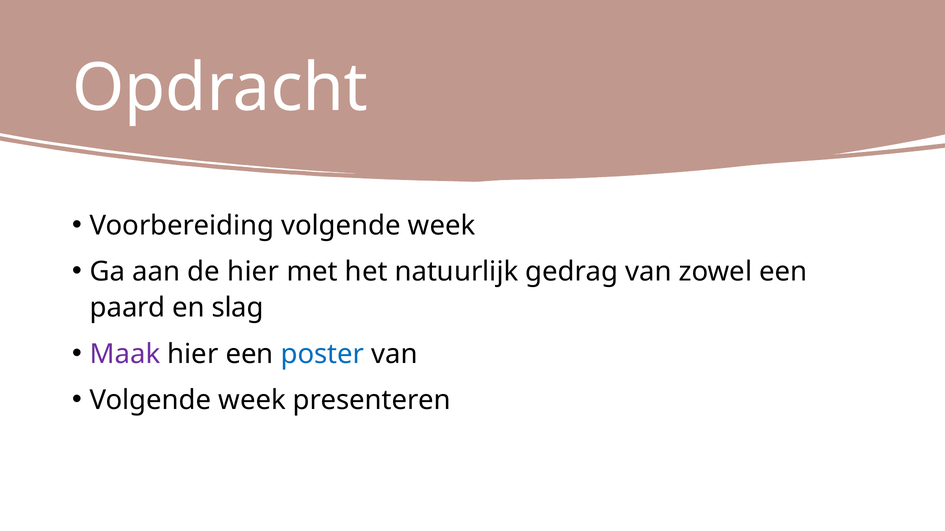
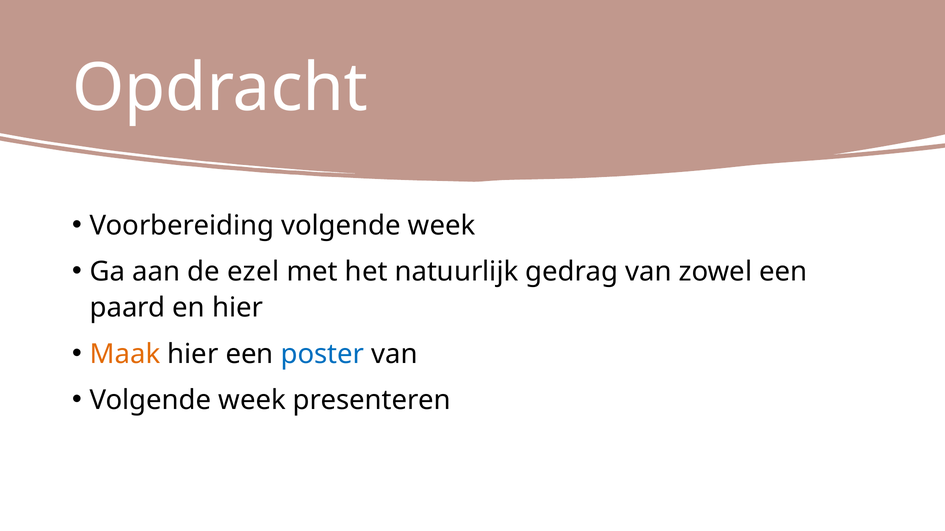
de hier: hier -> ezel (253, 272)
en slag: slag -> hier (238, 308)
Maak colour: purple -> orange (125, 354)
